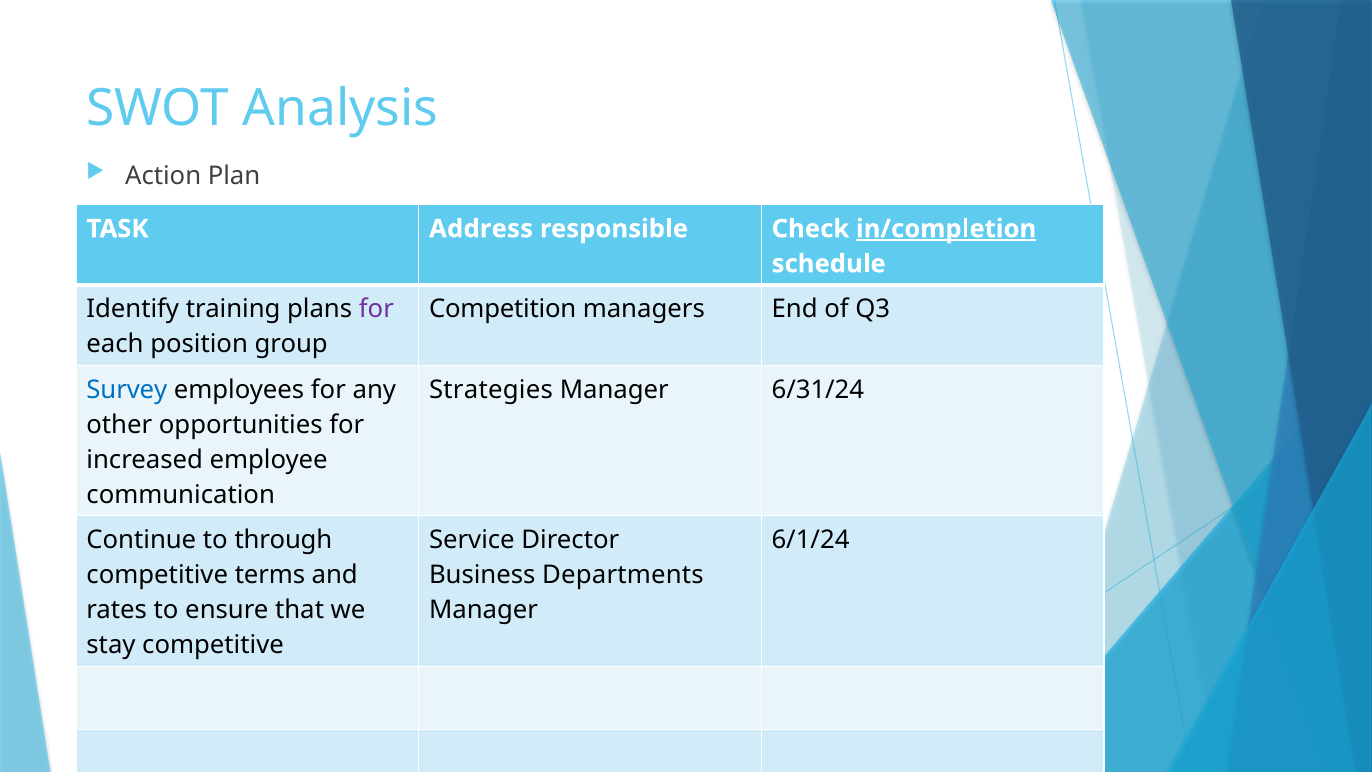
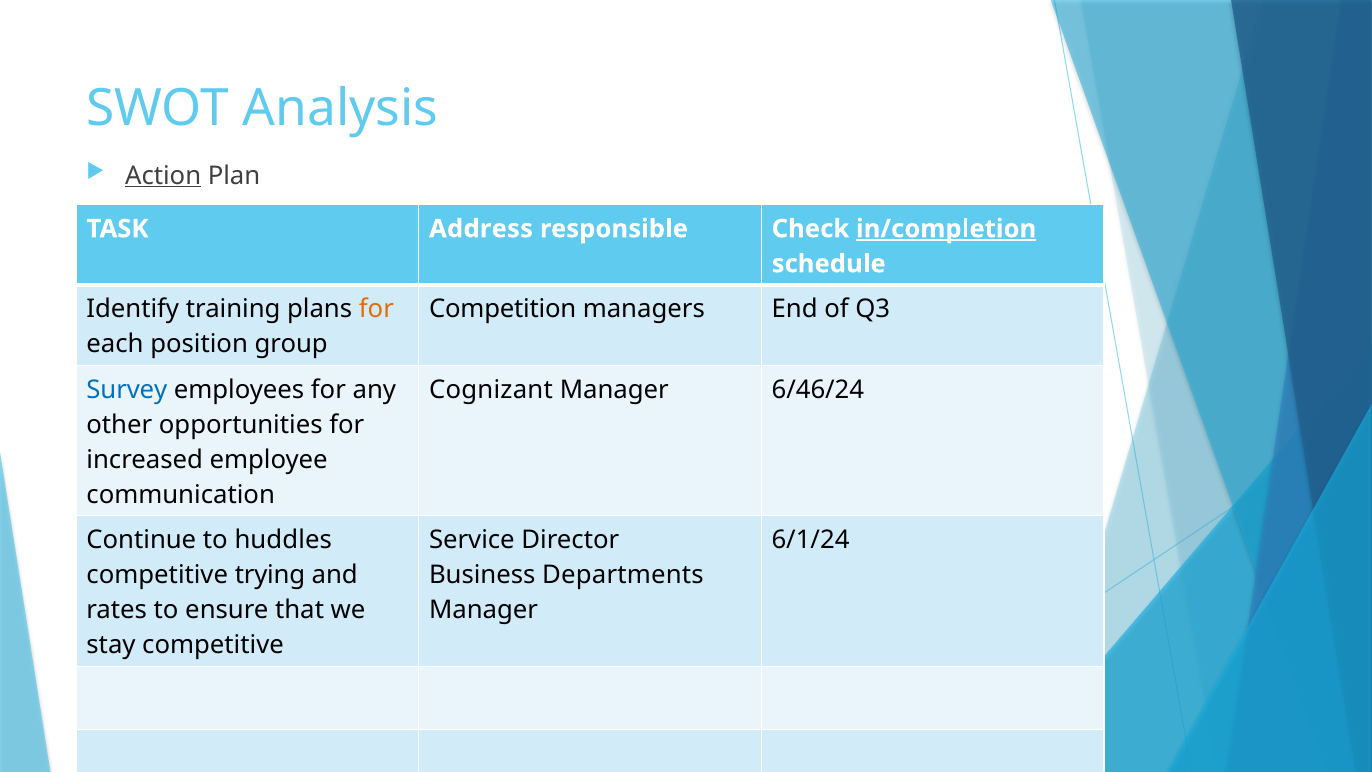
Action underline: none -> present (163, 176)
for colour: purple -> orange (376, 309)
Strategies: Strategies -> Cognizant (491, 389)
6/31/24: 6/31/24 -> 6/46/24 (818, 389)
through: through -> huddles (283, 540)
terms: terms -> trying (270, 575)
